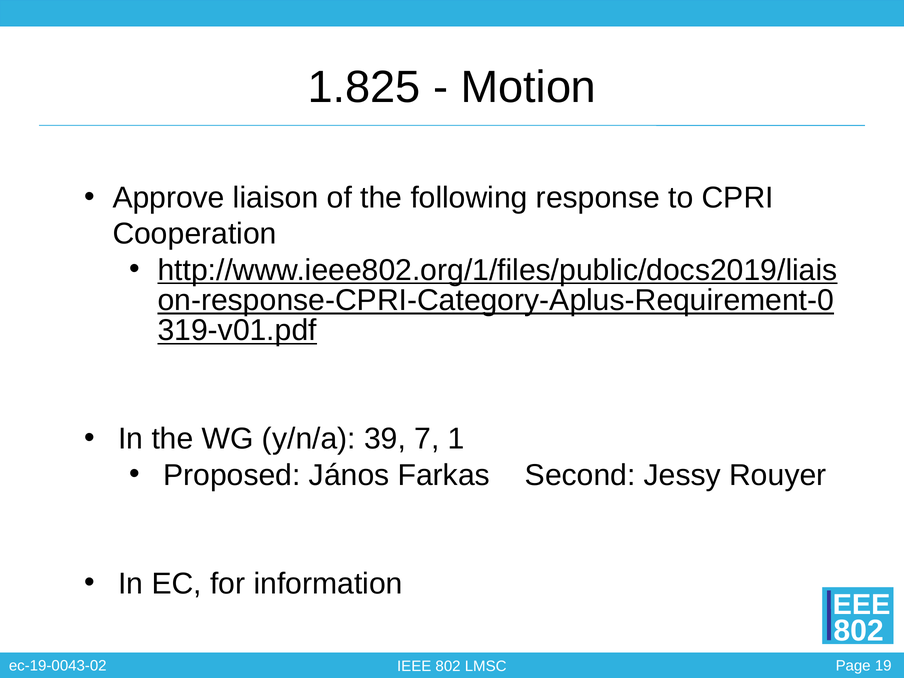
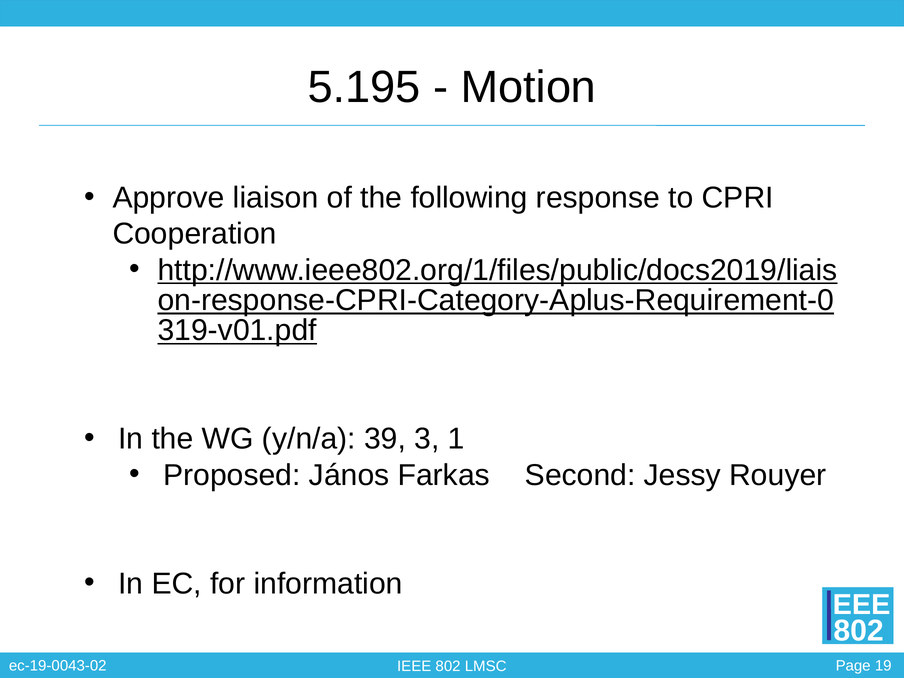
1.825: 1.825 -> 5.195 (364, 87)
7: 7 -> 3 (427, 439)
